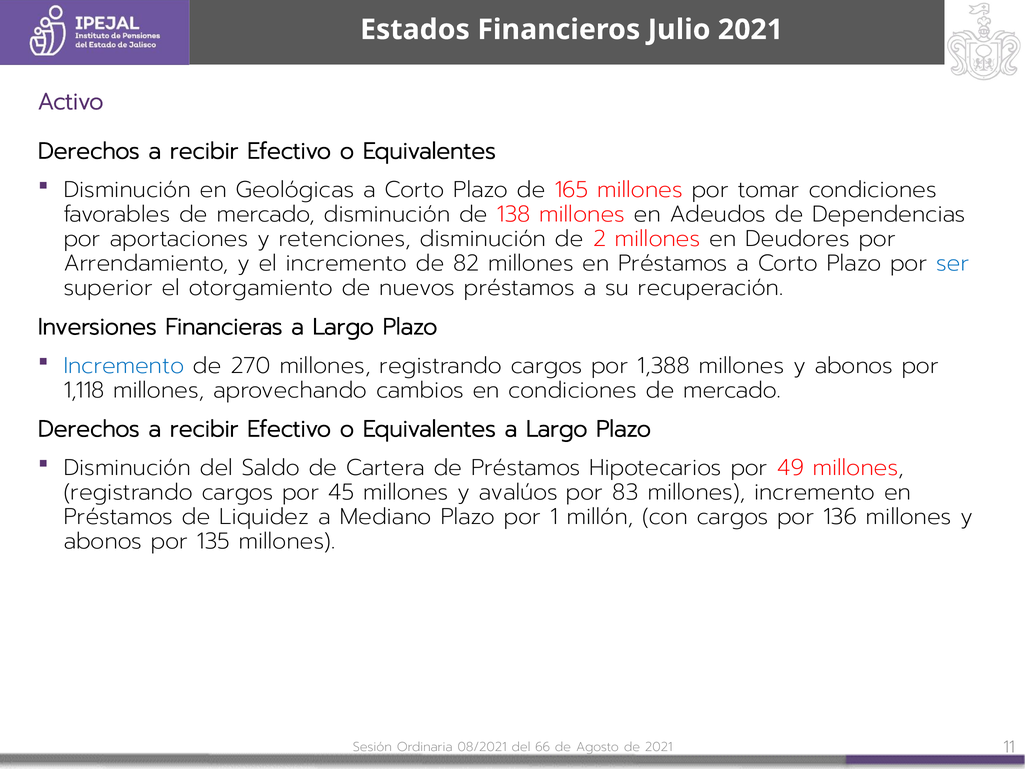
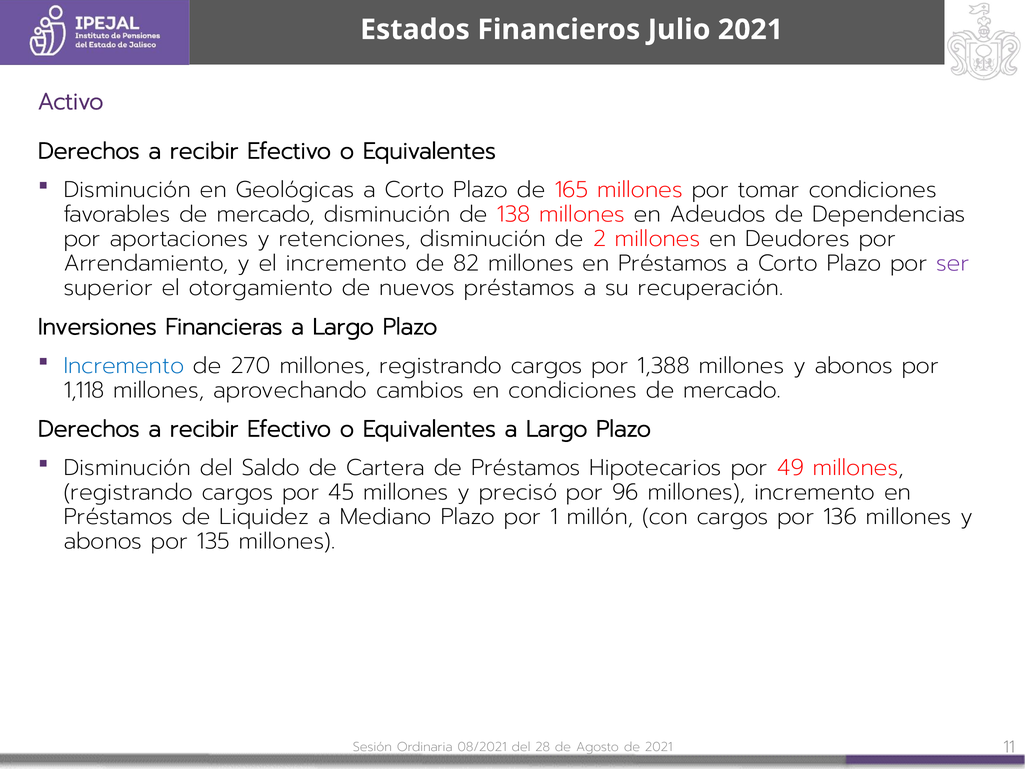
ser colour: blue -> purple (953, 263)
avalúos: avalúos -> precisó (518, 492)
83: 83 -> 96 (625, 492)
66: 66 -> 28 (543, 747)
